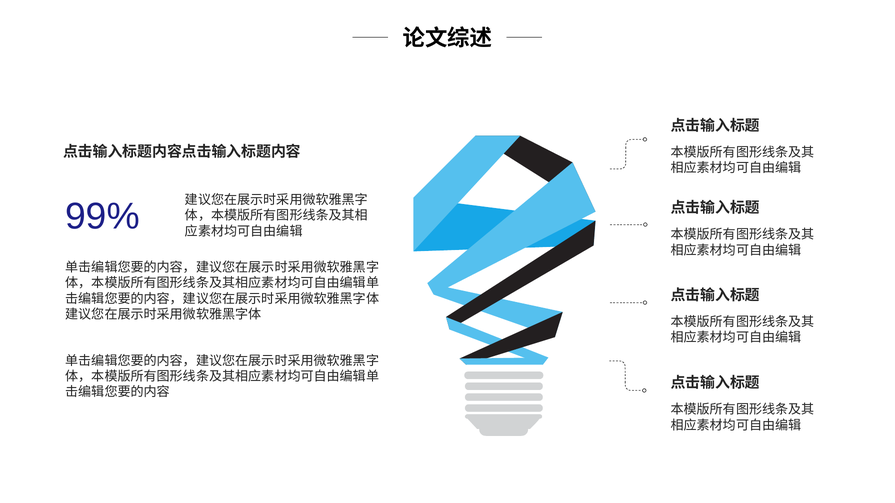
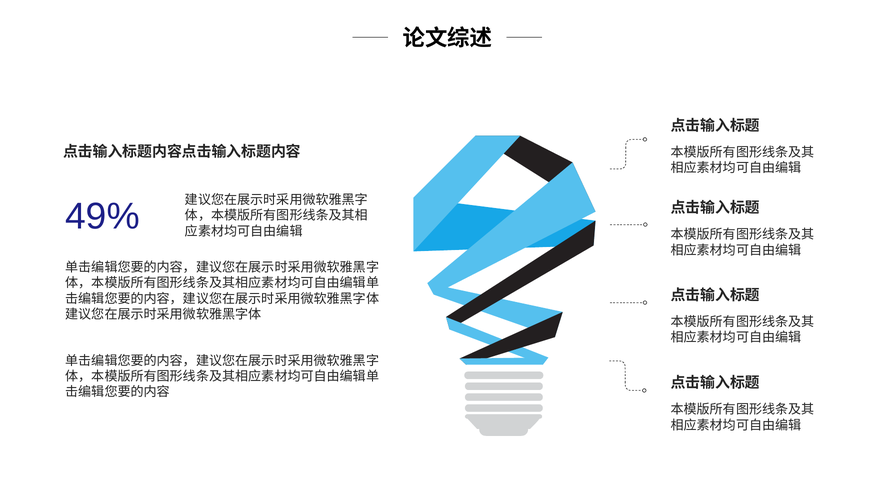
99%: 99% -> 49% (103, 216)
